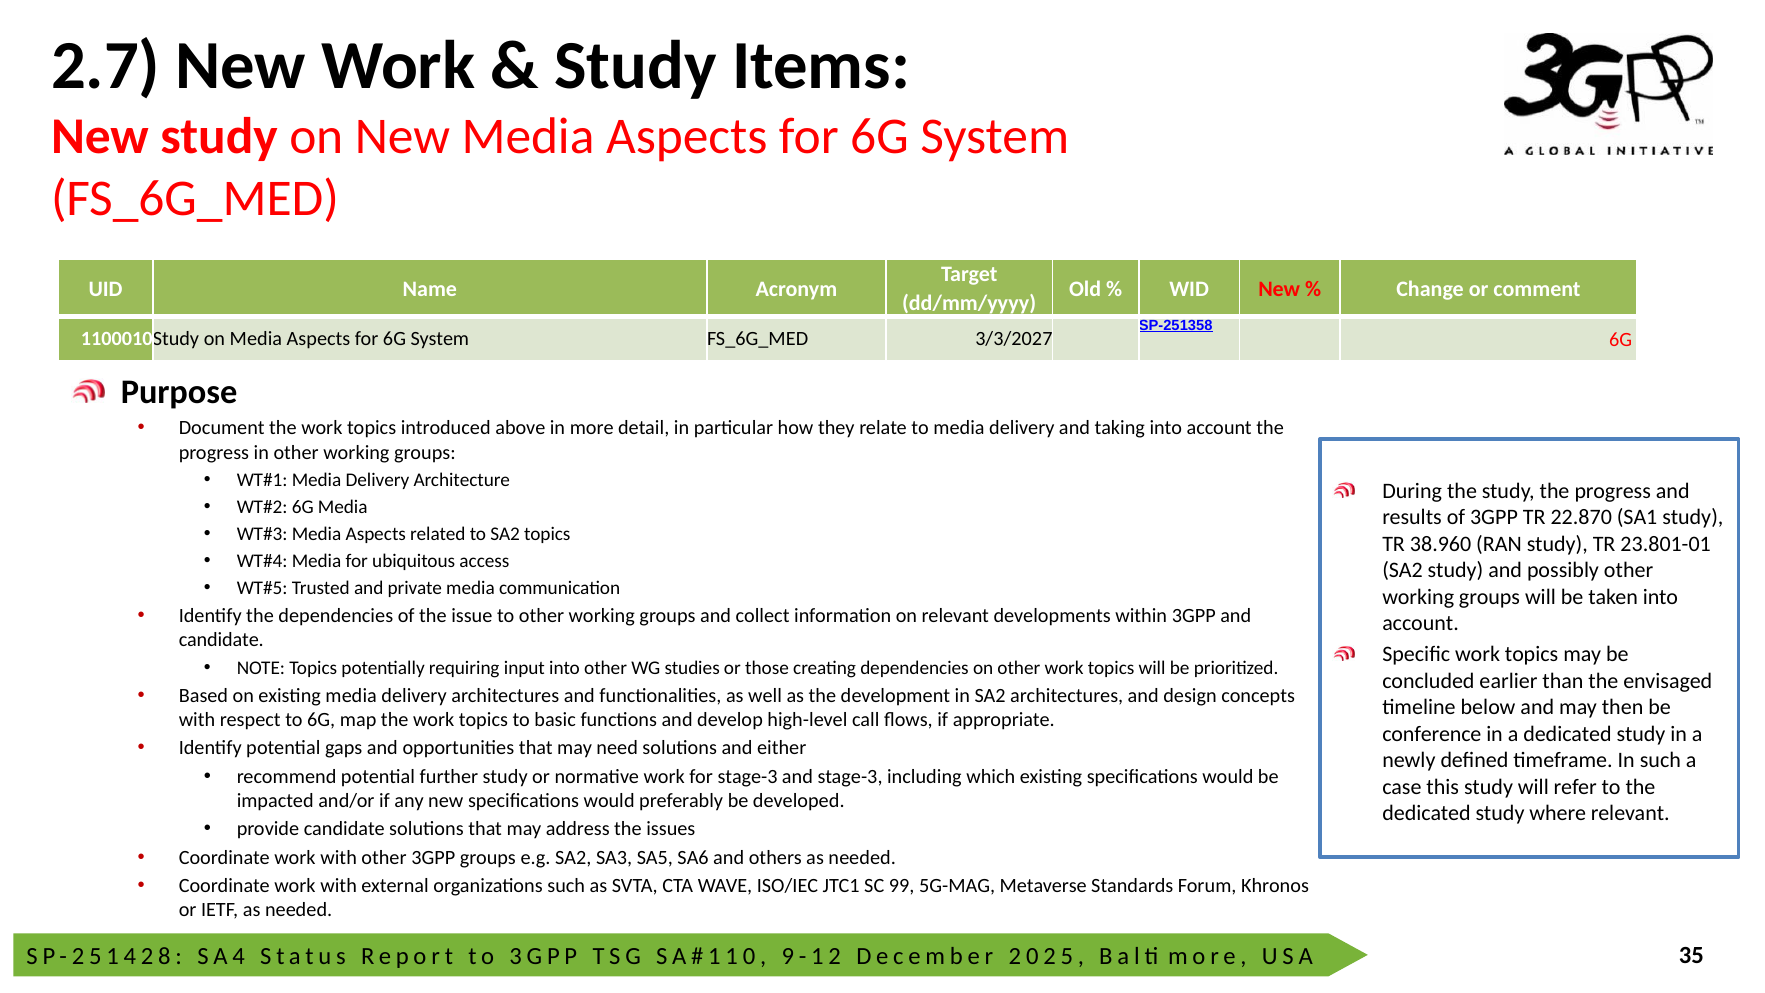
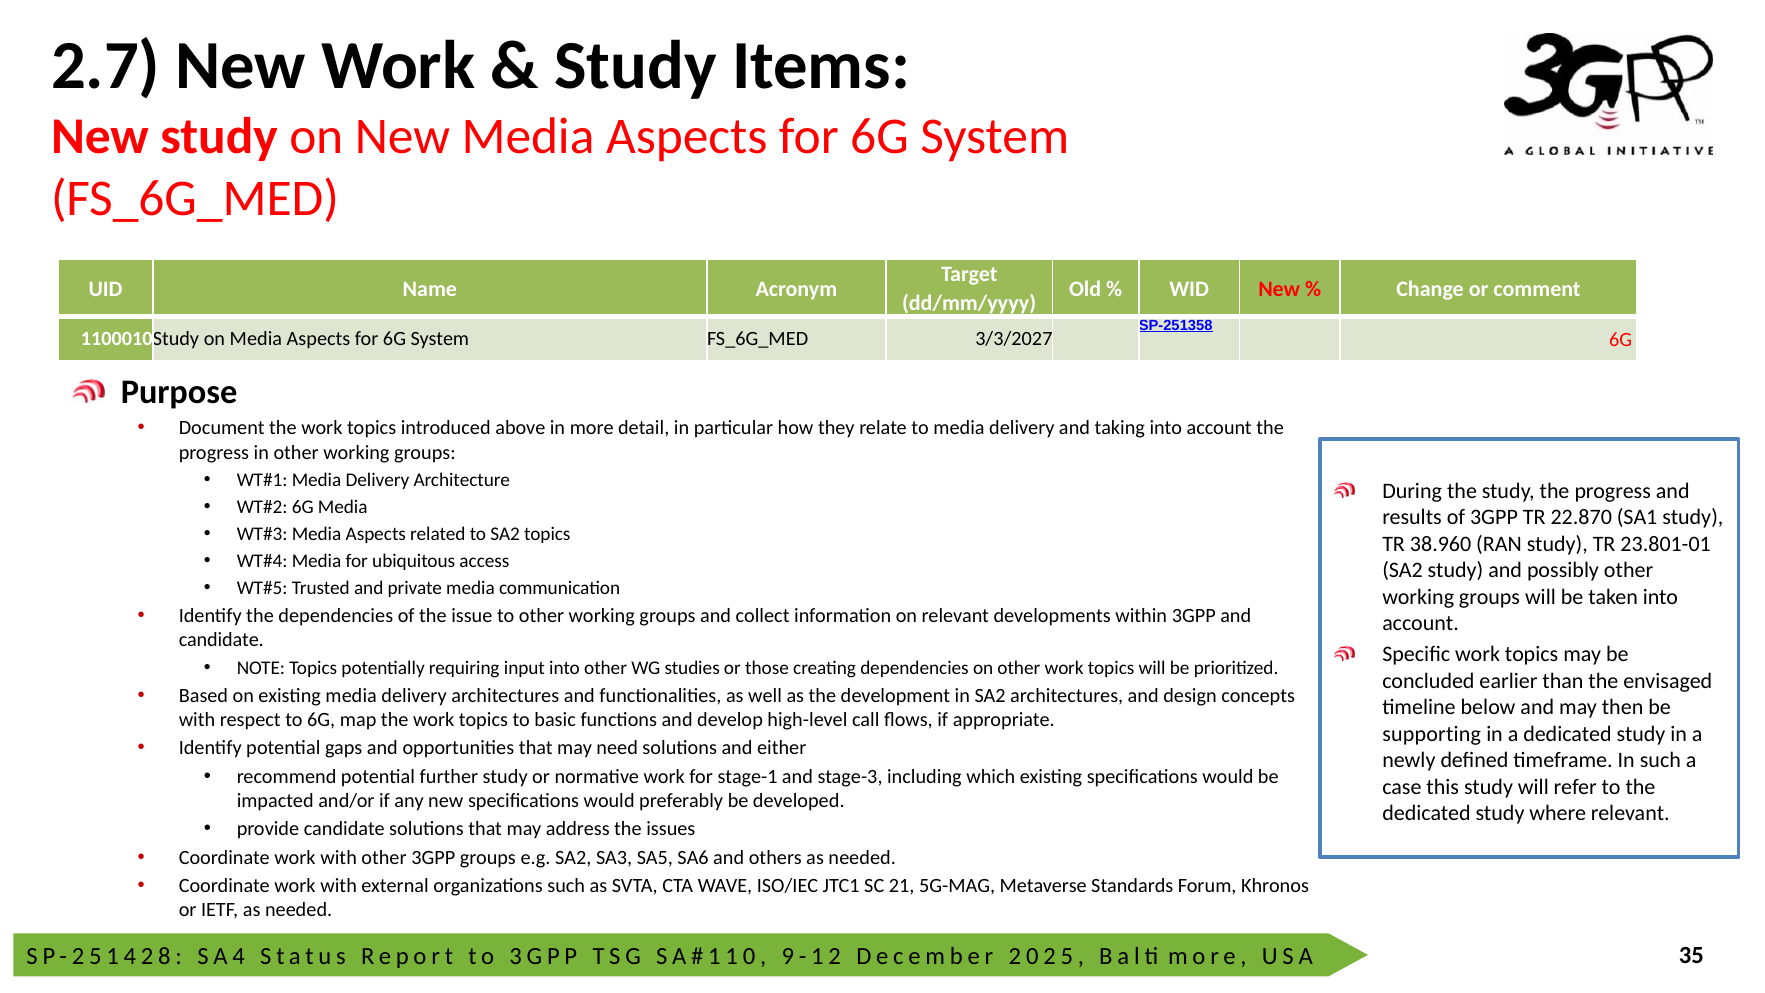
conference: conference -> supporting (1432, 734)
for stage-3: stage-3 -> stage-1 (748, 776)
99: 99 -> 21 (902, 886)
